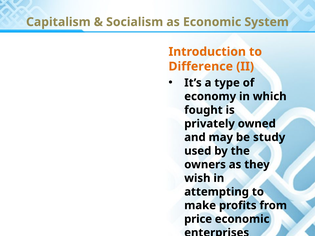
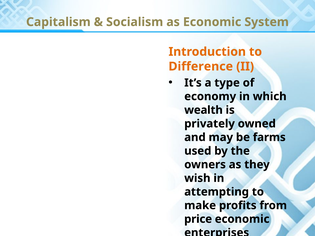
fought: fought -> wealth (204, 110)
study: study -> farms (269, 137)
